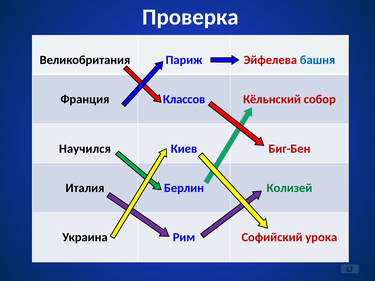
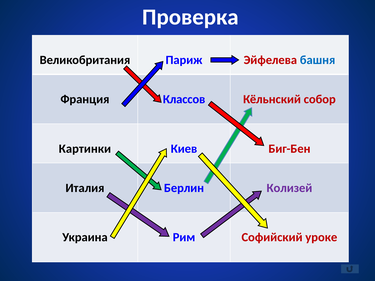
Научился: Научился -> Картинки (85, 149)
Колизей colour: green -> purple (289, 188)
урока: урока -> уроке (321, 238)
